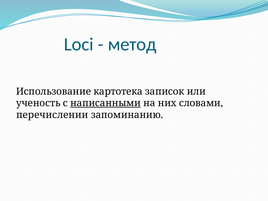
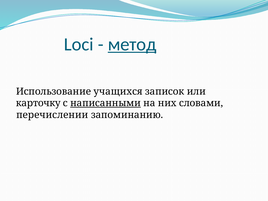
метод underline: none -> present (132, 44)
картотека: картотека -> учащихся (118, 92)
ученость: ученость -> карточку (38, 103)
